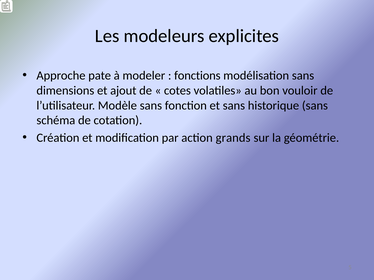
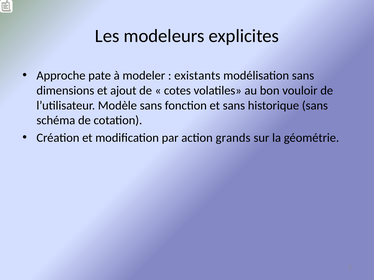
fonctions: fonctions -> existants (197, 76)
